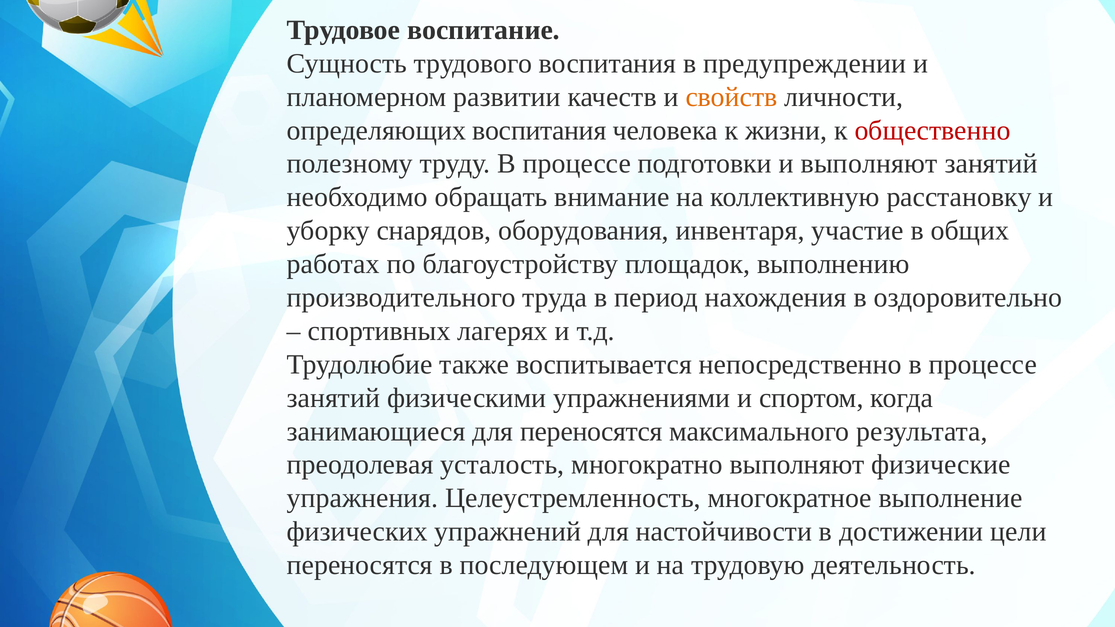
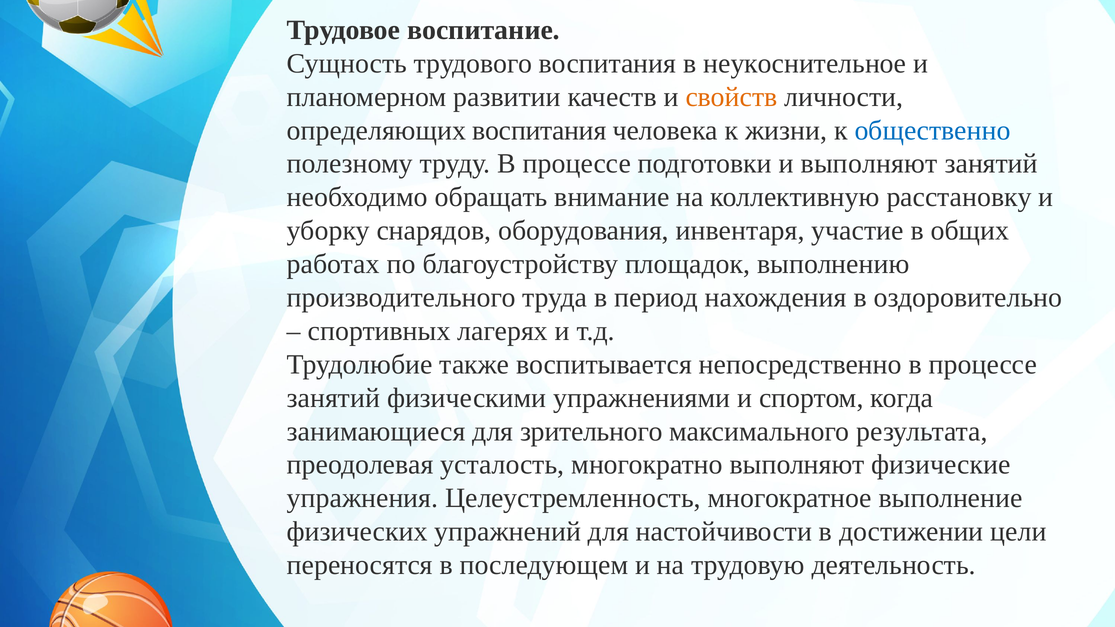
предупреждении: предупреждении -> неукоснительное (805, 63)
общественно colour: red -> blue (933, 130)
для переносятся: переносятся -> зрительного (591, 431)
